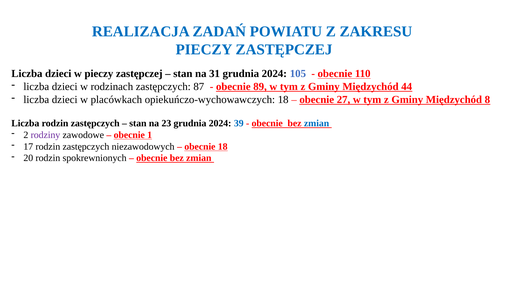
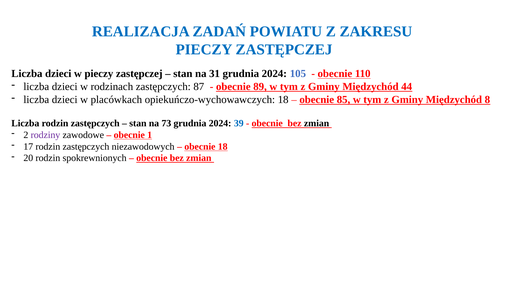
27: 27 -> 85 (343, 100)
23: 23 -> 73 (166, 123)
zmian colour: blue -> black (317, 123)
